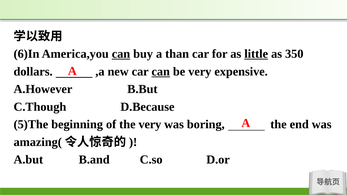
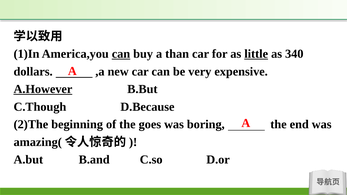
6)In: 6)In -> 1)In (26, 54)
350: 350 -> 340 (294, 54)
can underline: present -> none (161, 72)
A.However underline: none -> present (43, 89)
5)The: 5)The -> 2)The (31, 124)
the very: very -> goes (150, 124)
